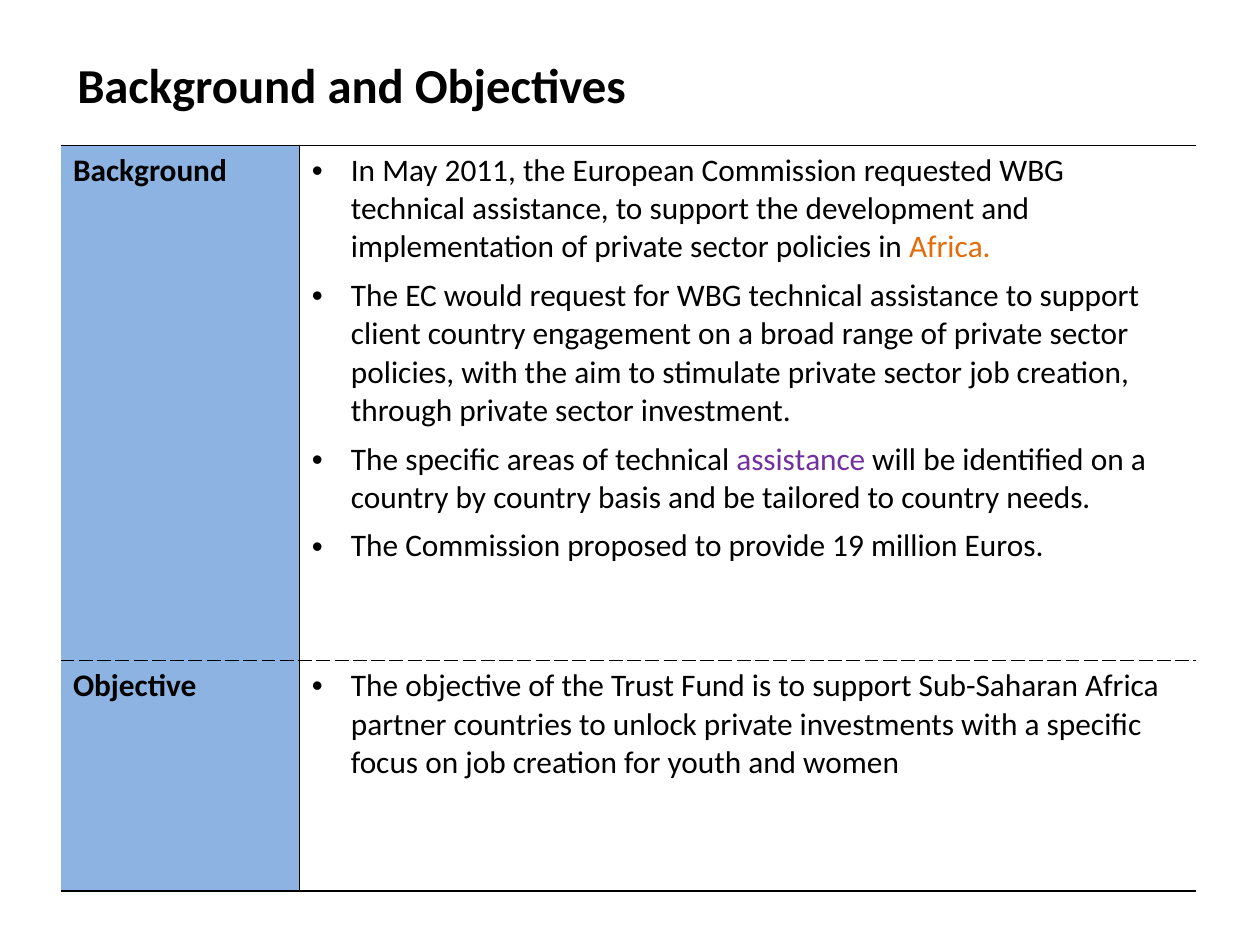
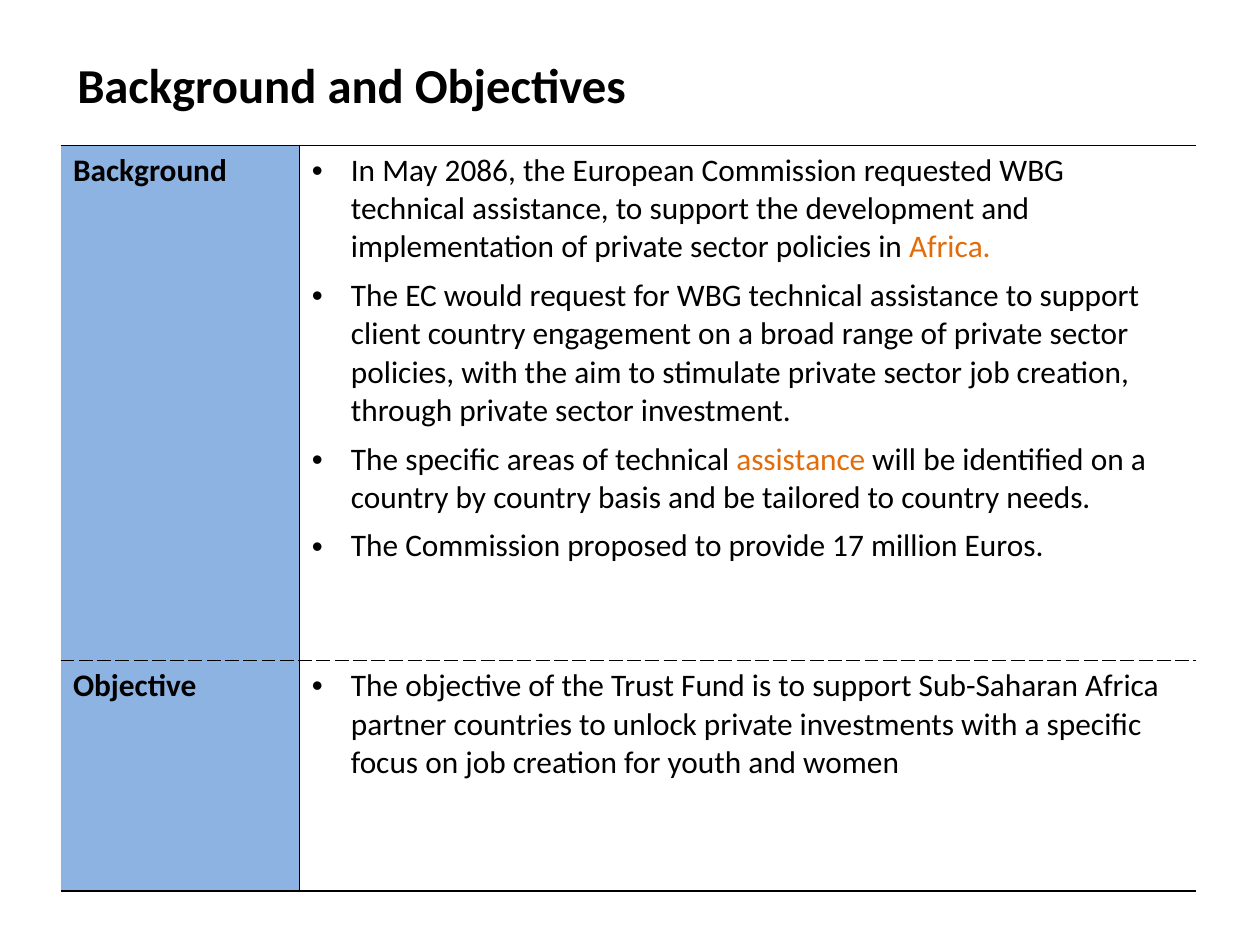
2011: 2011 -> 2086 (480, 171)
assistance colour: purple -> orange (801, 460)
19: 19 -> 17 (848, 546)
